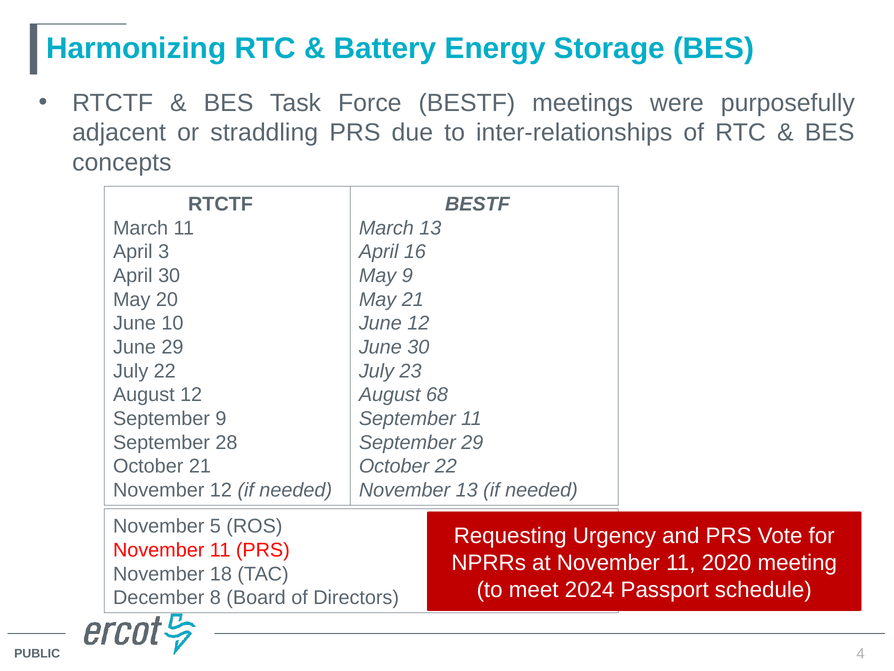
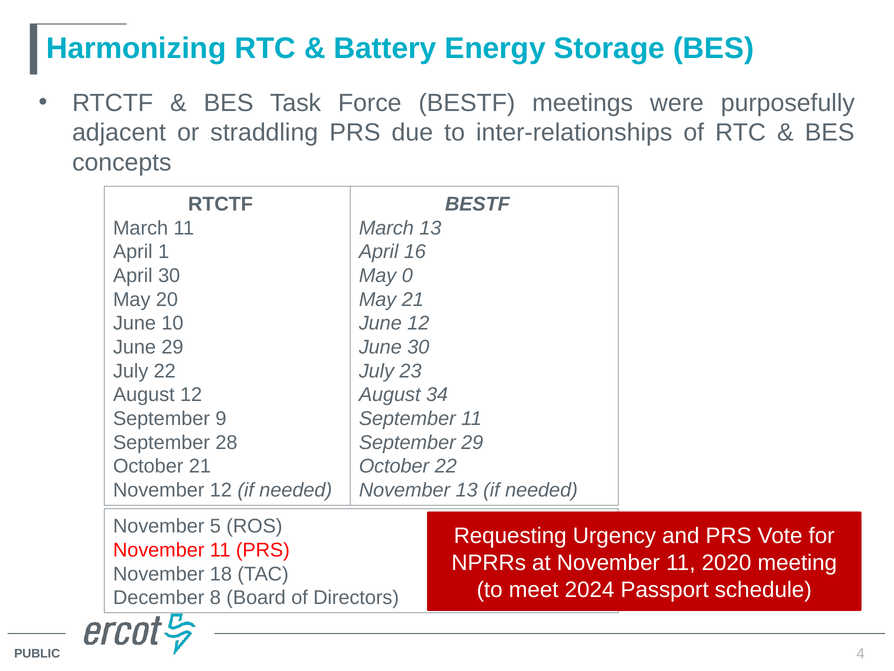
3: 3 -> 1 (164, 252)
May 9: 9 -> 0 (407, 275)
68: 68 -> 34 (437, 395)
